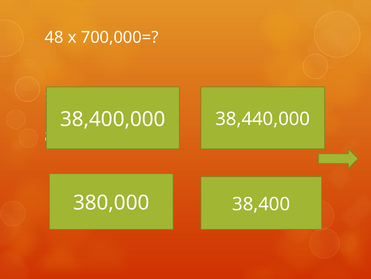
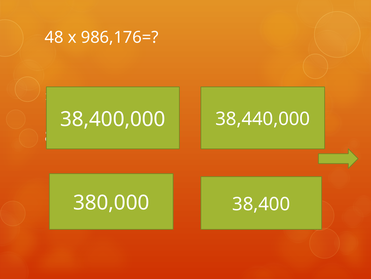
700,000=: 700,000= -> 986,176= (120, 37)
